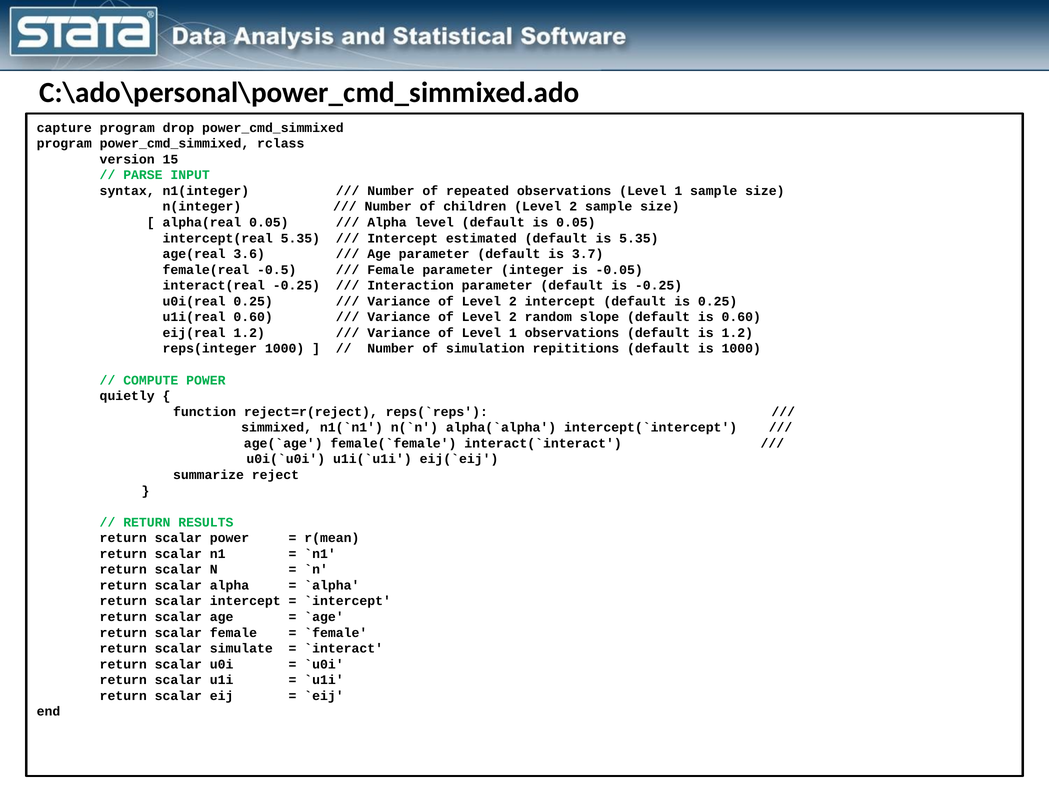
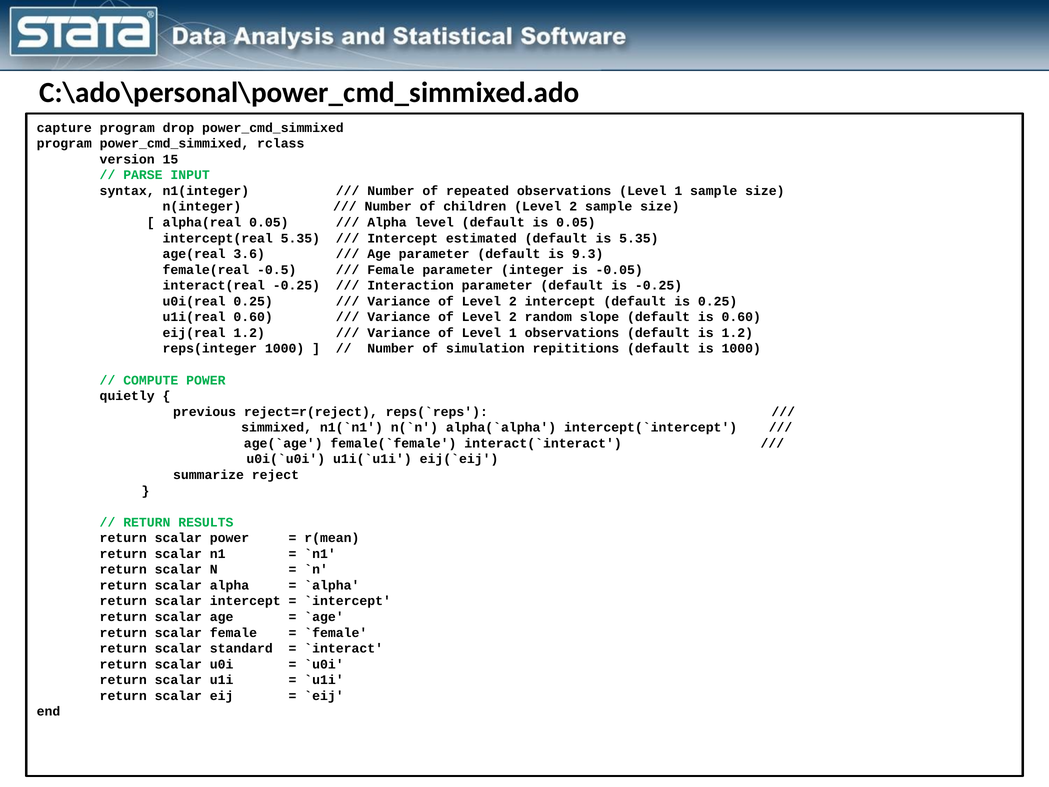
3.7: 3.7 -> 9.3 (588, 254)
function: function -> previous (205, 412)
simulate: simulate -> standard (241, 648)
